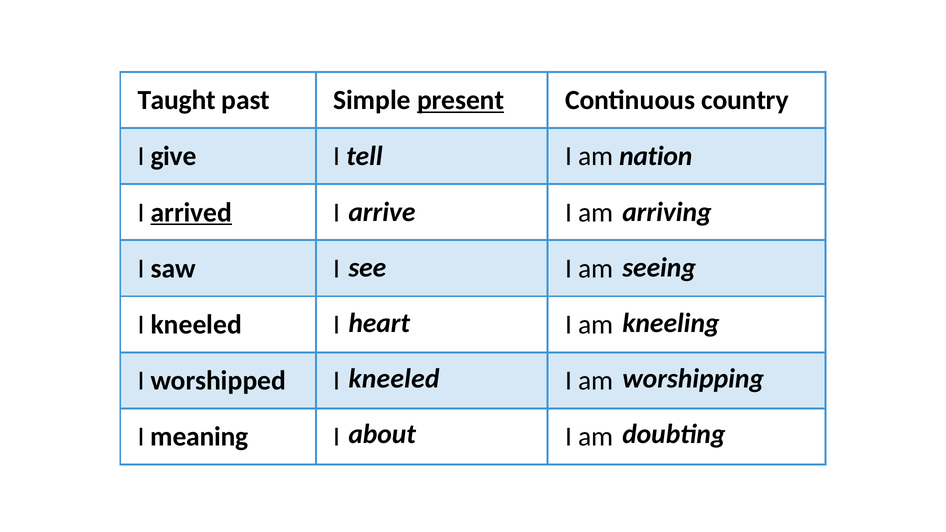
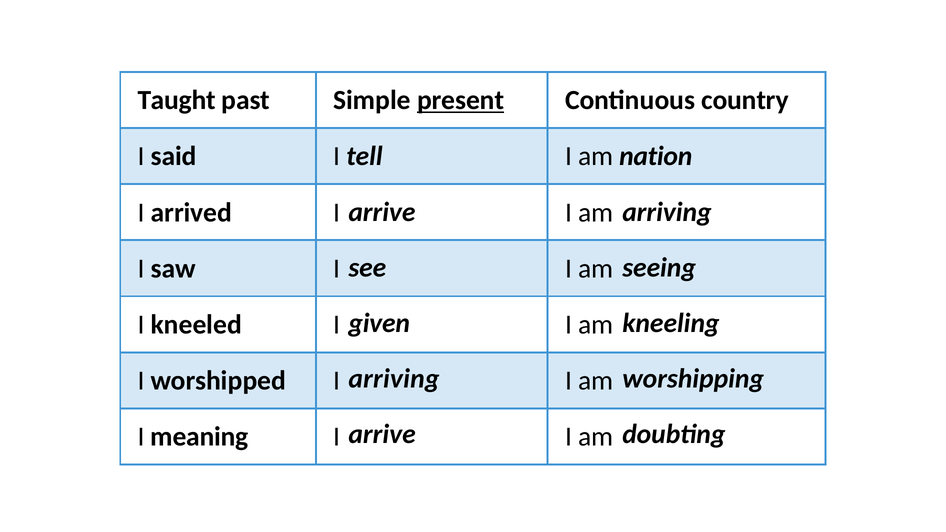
give: give -> said (174, 156)
arrived underline: present -> none (191, 212)
heart: heart -> given (379, 323)
kneeled: kneeled -> arriving (394, 379)
about: about -> arrive (382, 434)
